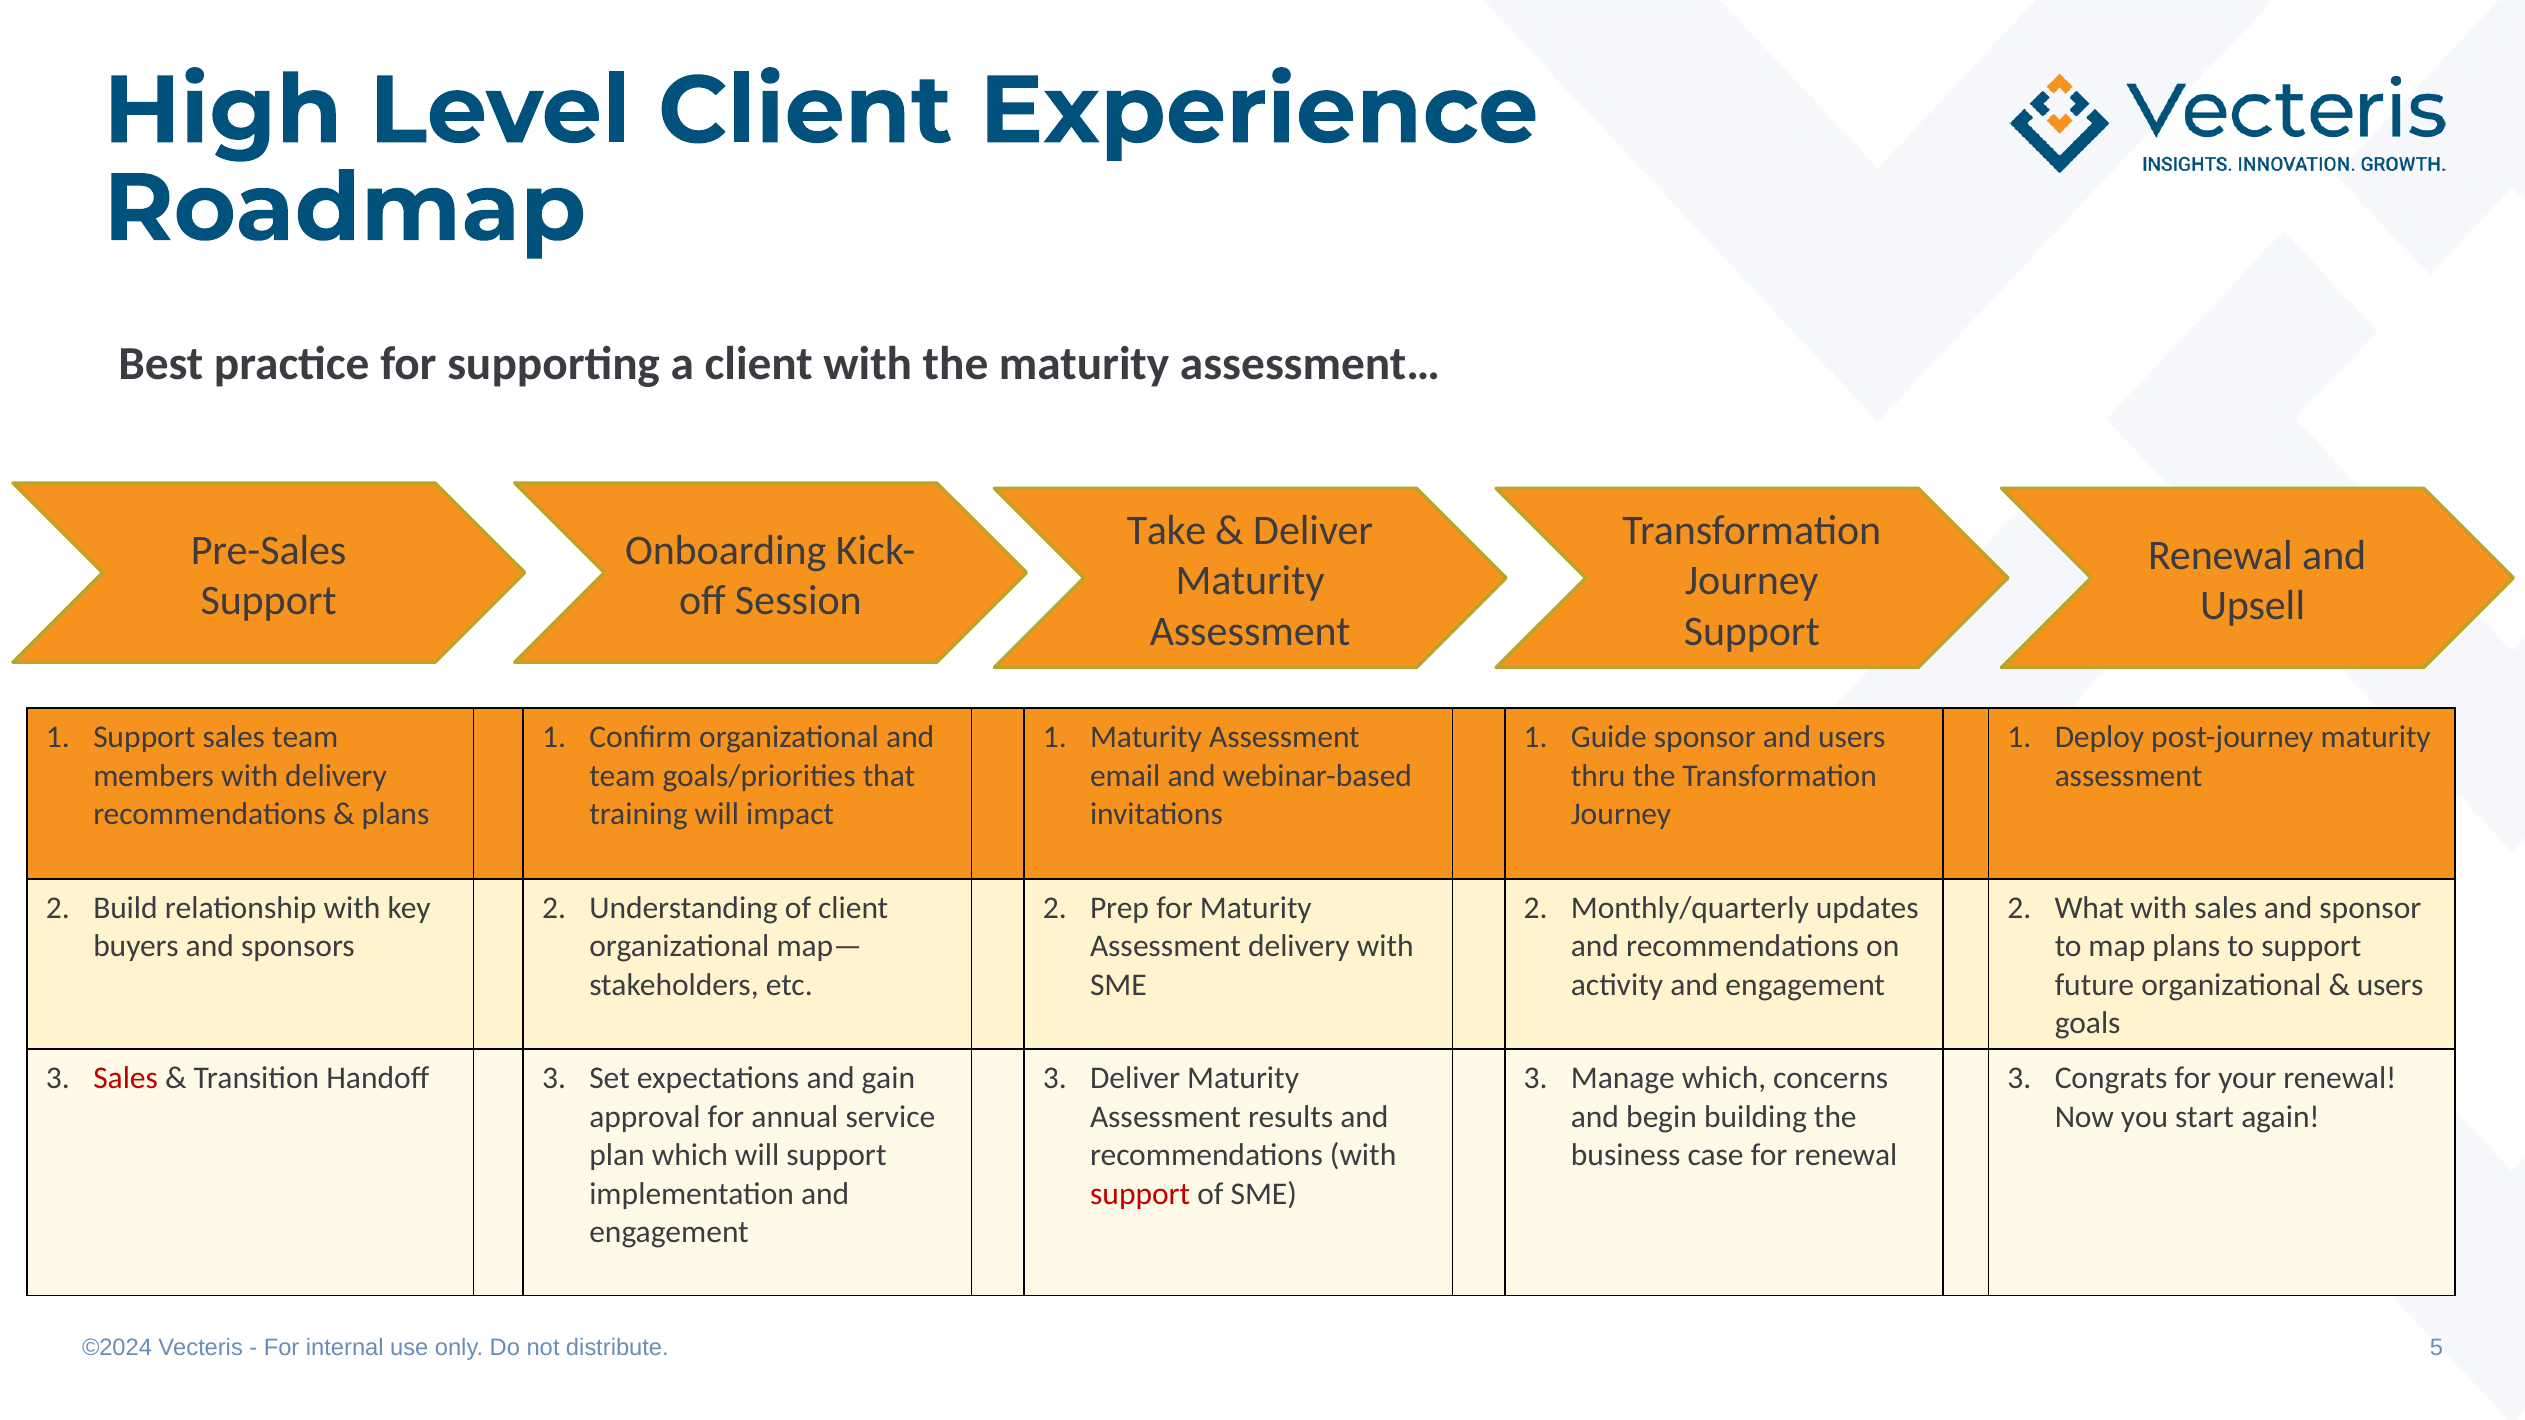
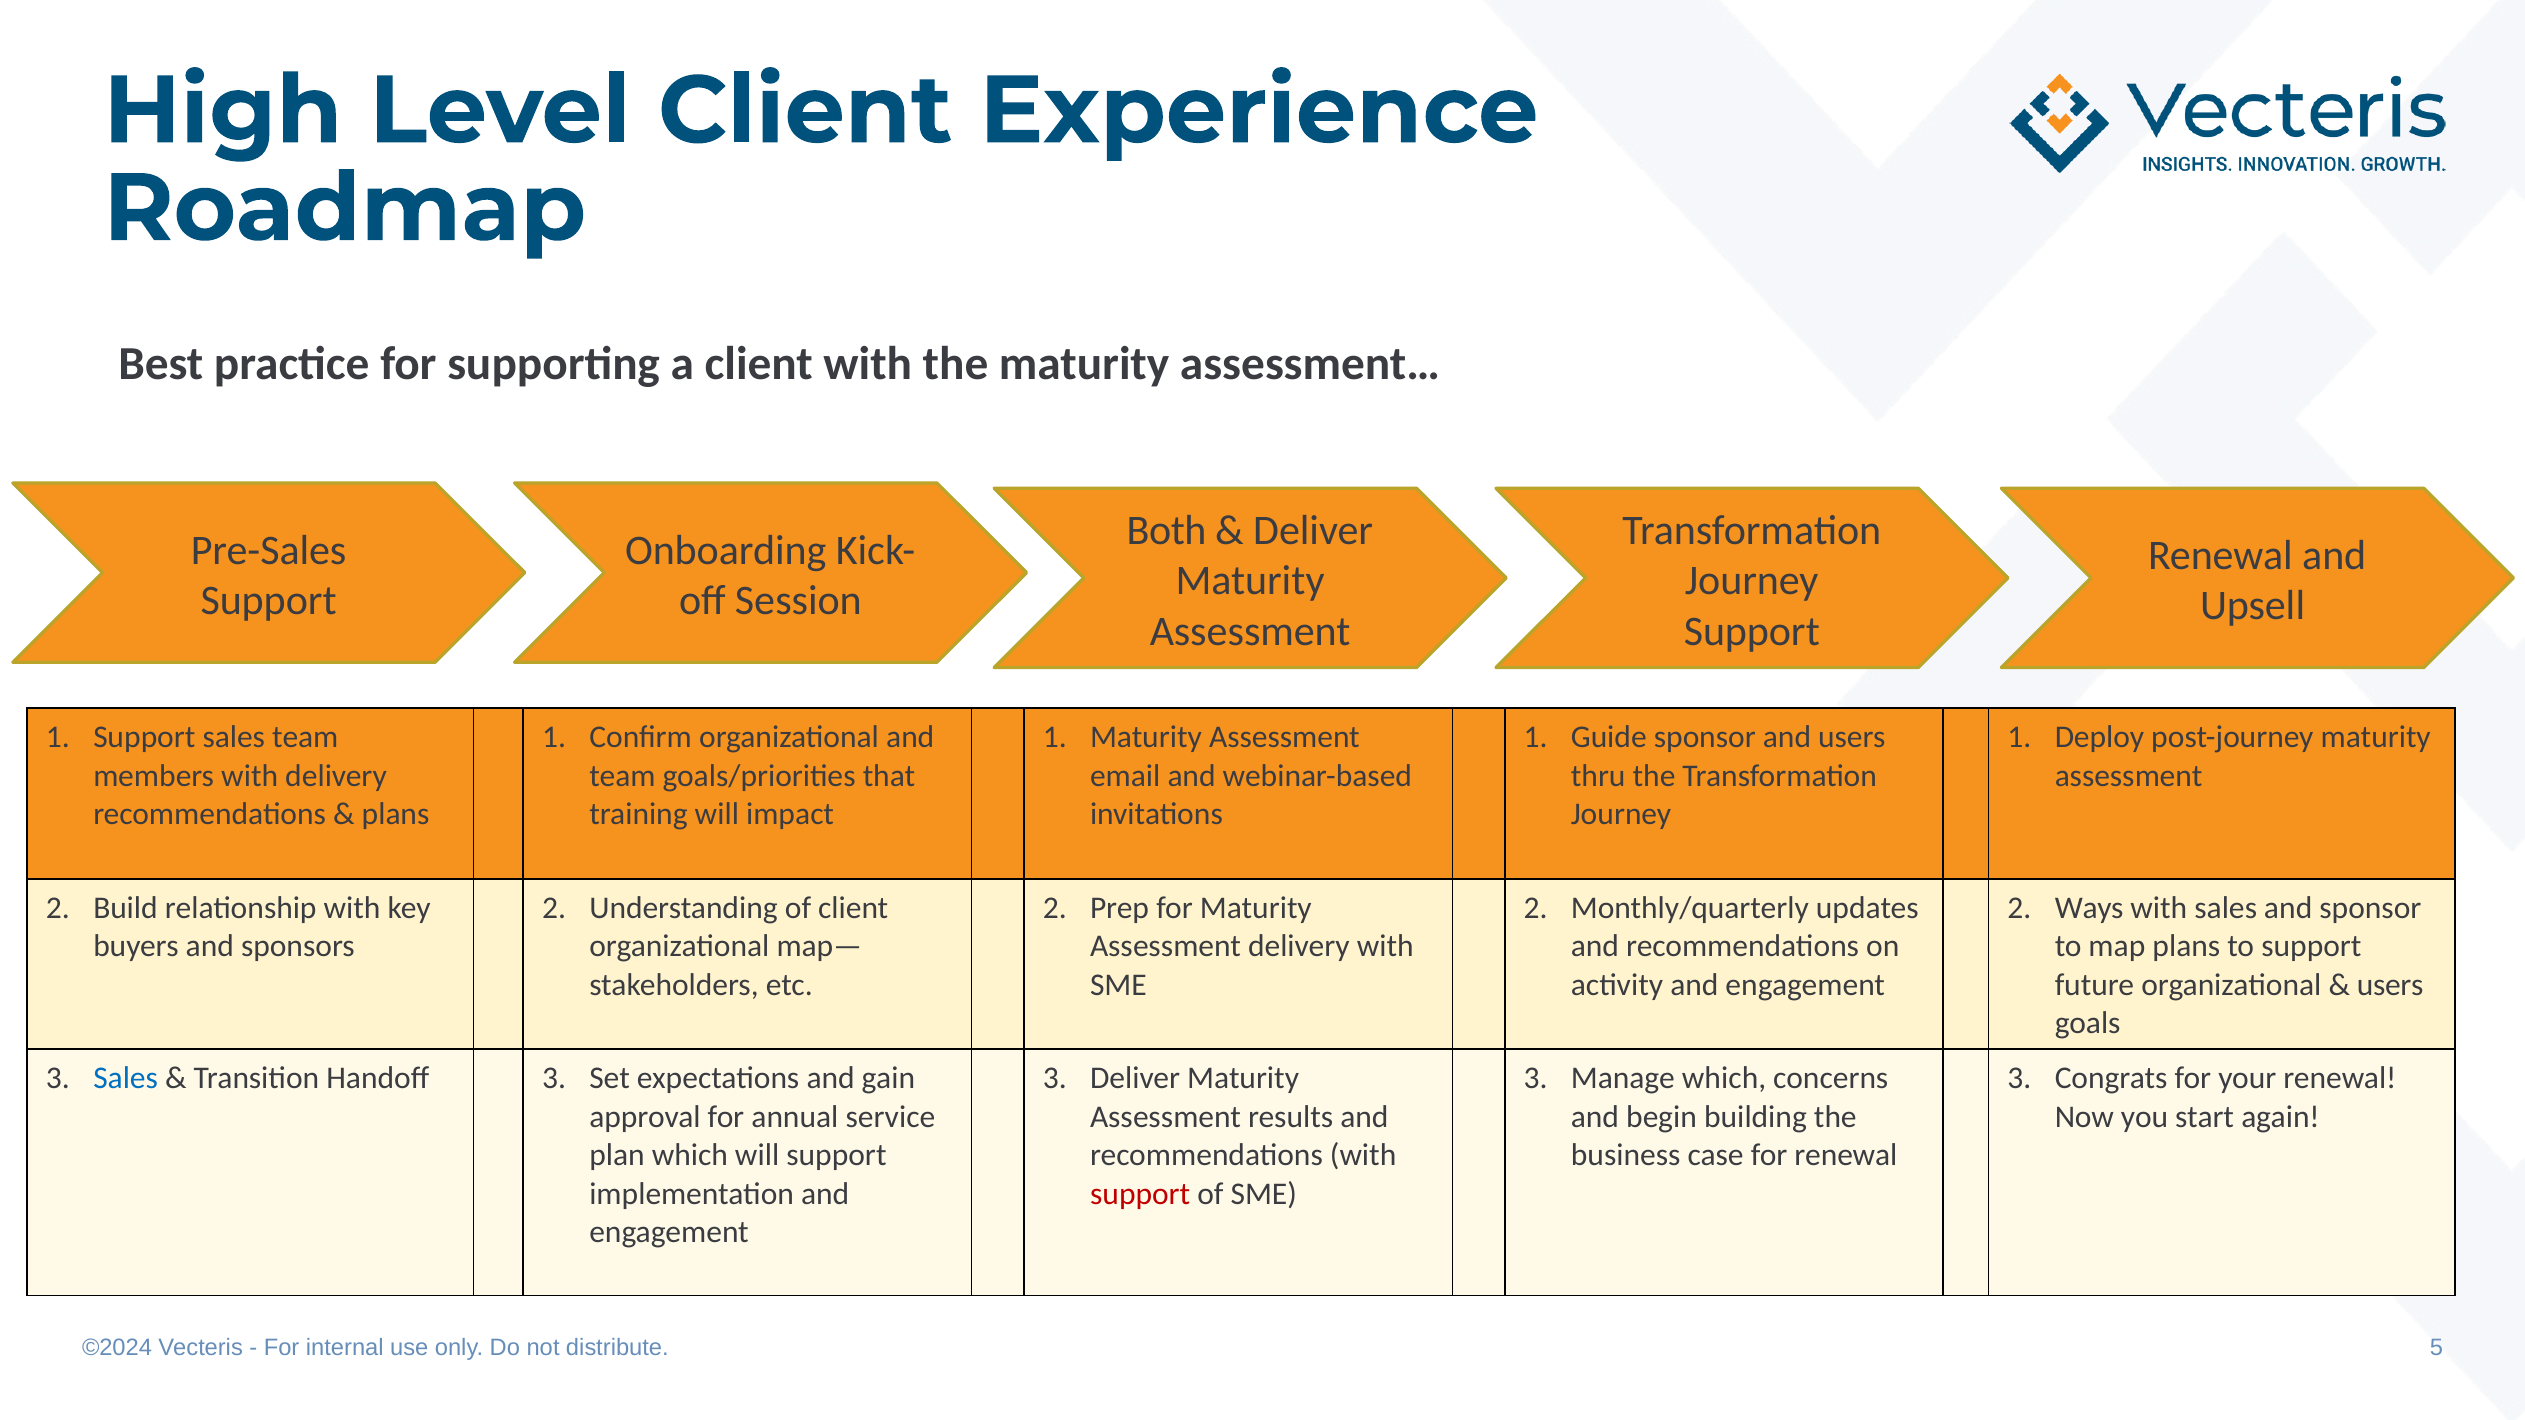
Take: Take -> Both (1167, 530)
What: What -> Ways (2089, 908)
Sales colour: red -> blue (126, 1078)
